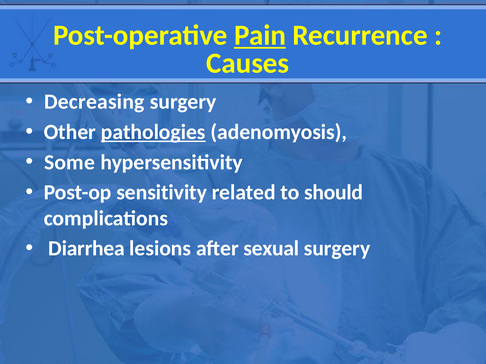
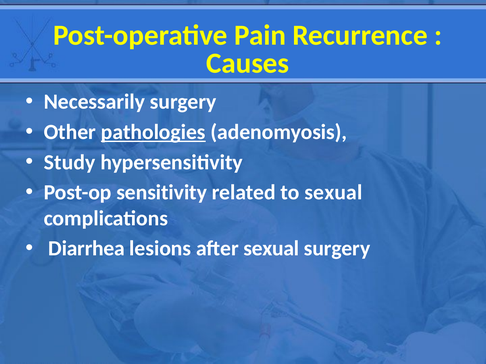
Pain underline: present -> none (260, 35)
Decreasing: Decreasing -> Necessarily (94, 102)
Some: Some -> Study (70, 162)
to should: should -> sexual (333, 193)
